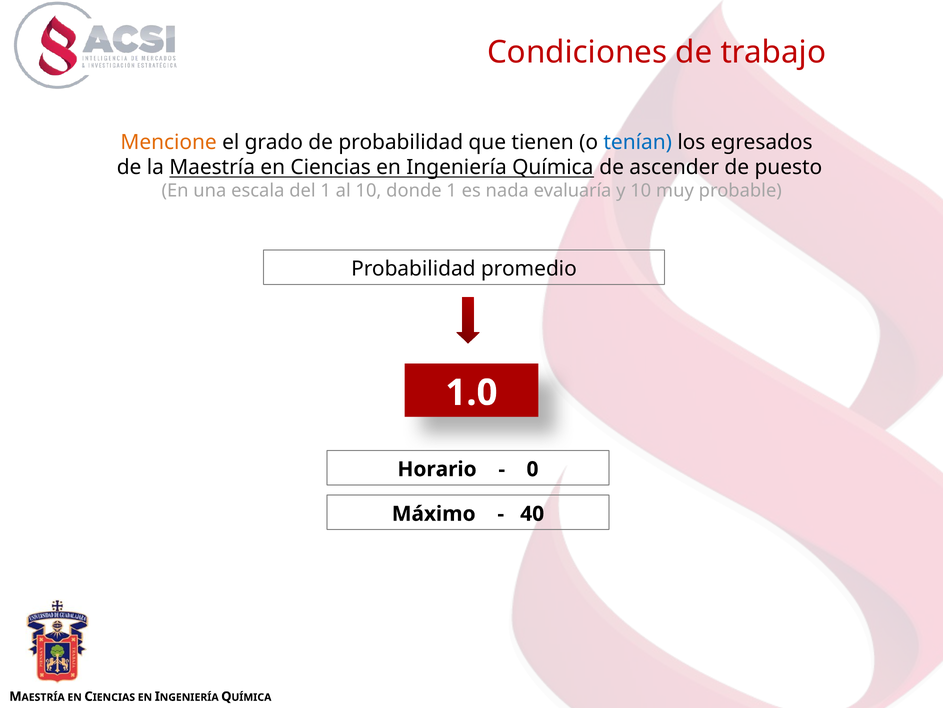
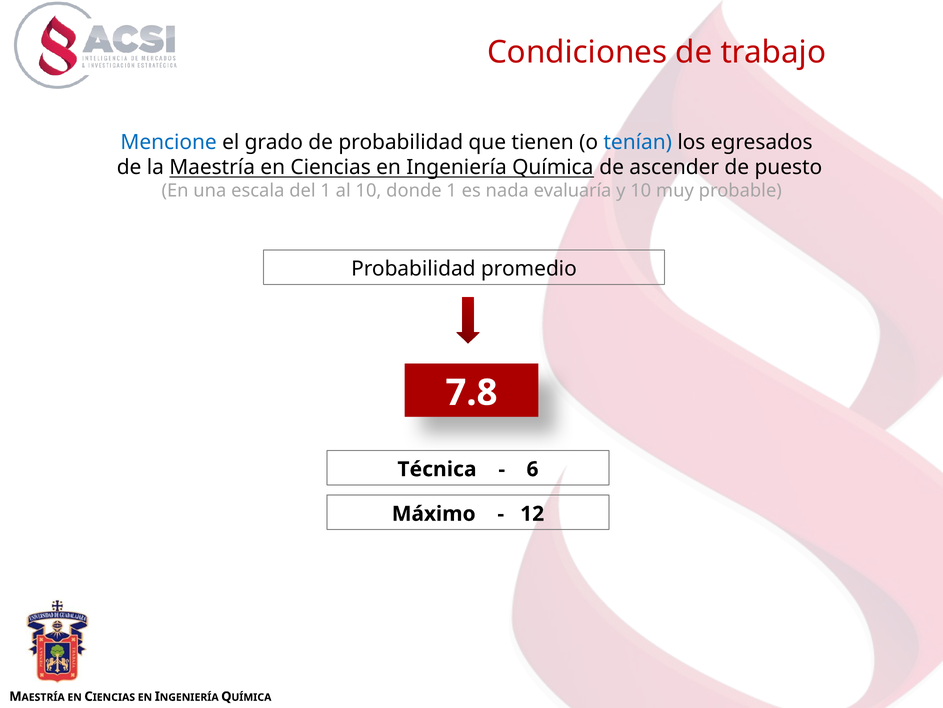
Mencione colour: orange -> blue (169, 142)
1.0: 1.0 -> 7.8 (471, 392)
Horario: Horario -> Técnica (437, 469)
0: 0 -> 6 (532, 469)
40: 40 -> 12 (532, 513)
